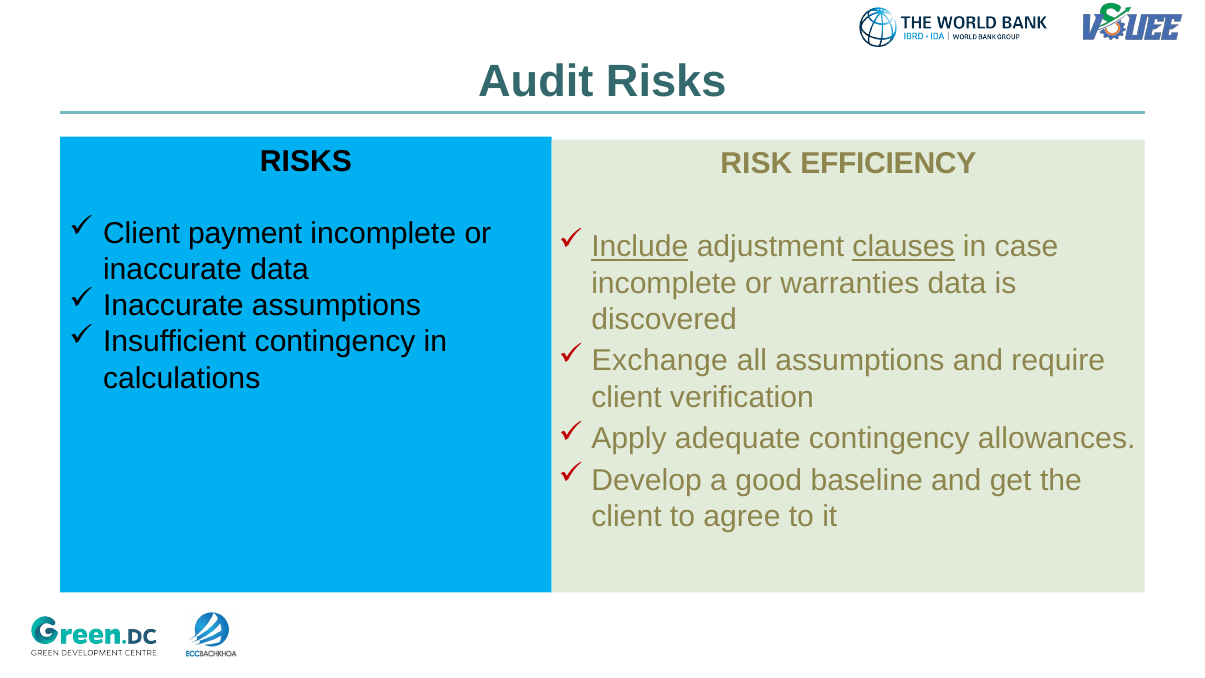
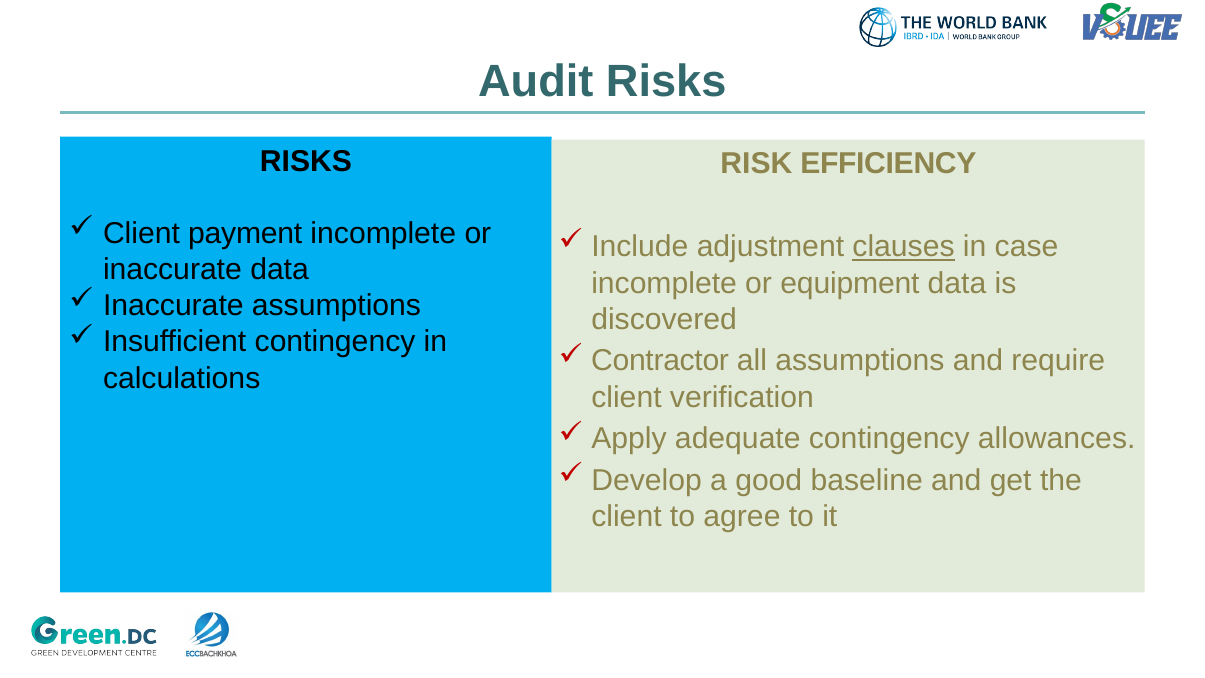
Include underline: present -> none (640, 247)
warranties: warranties -> equipment (850, 283)
Exchange: Exchange -> Contractor (660, 361)
